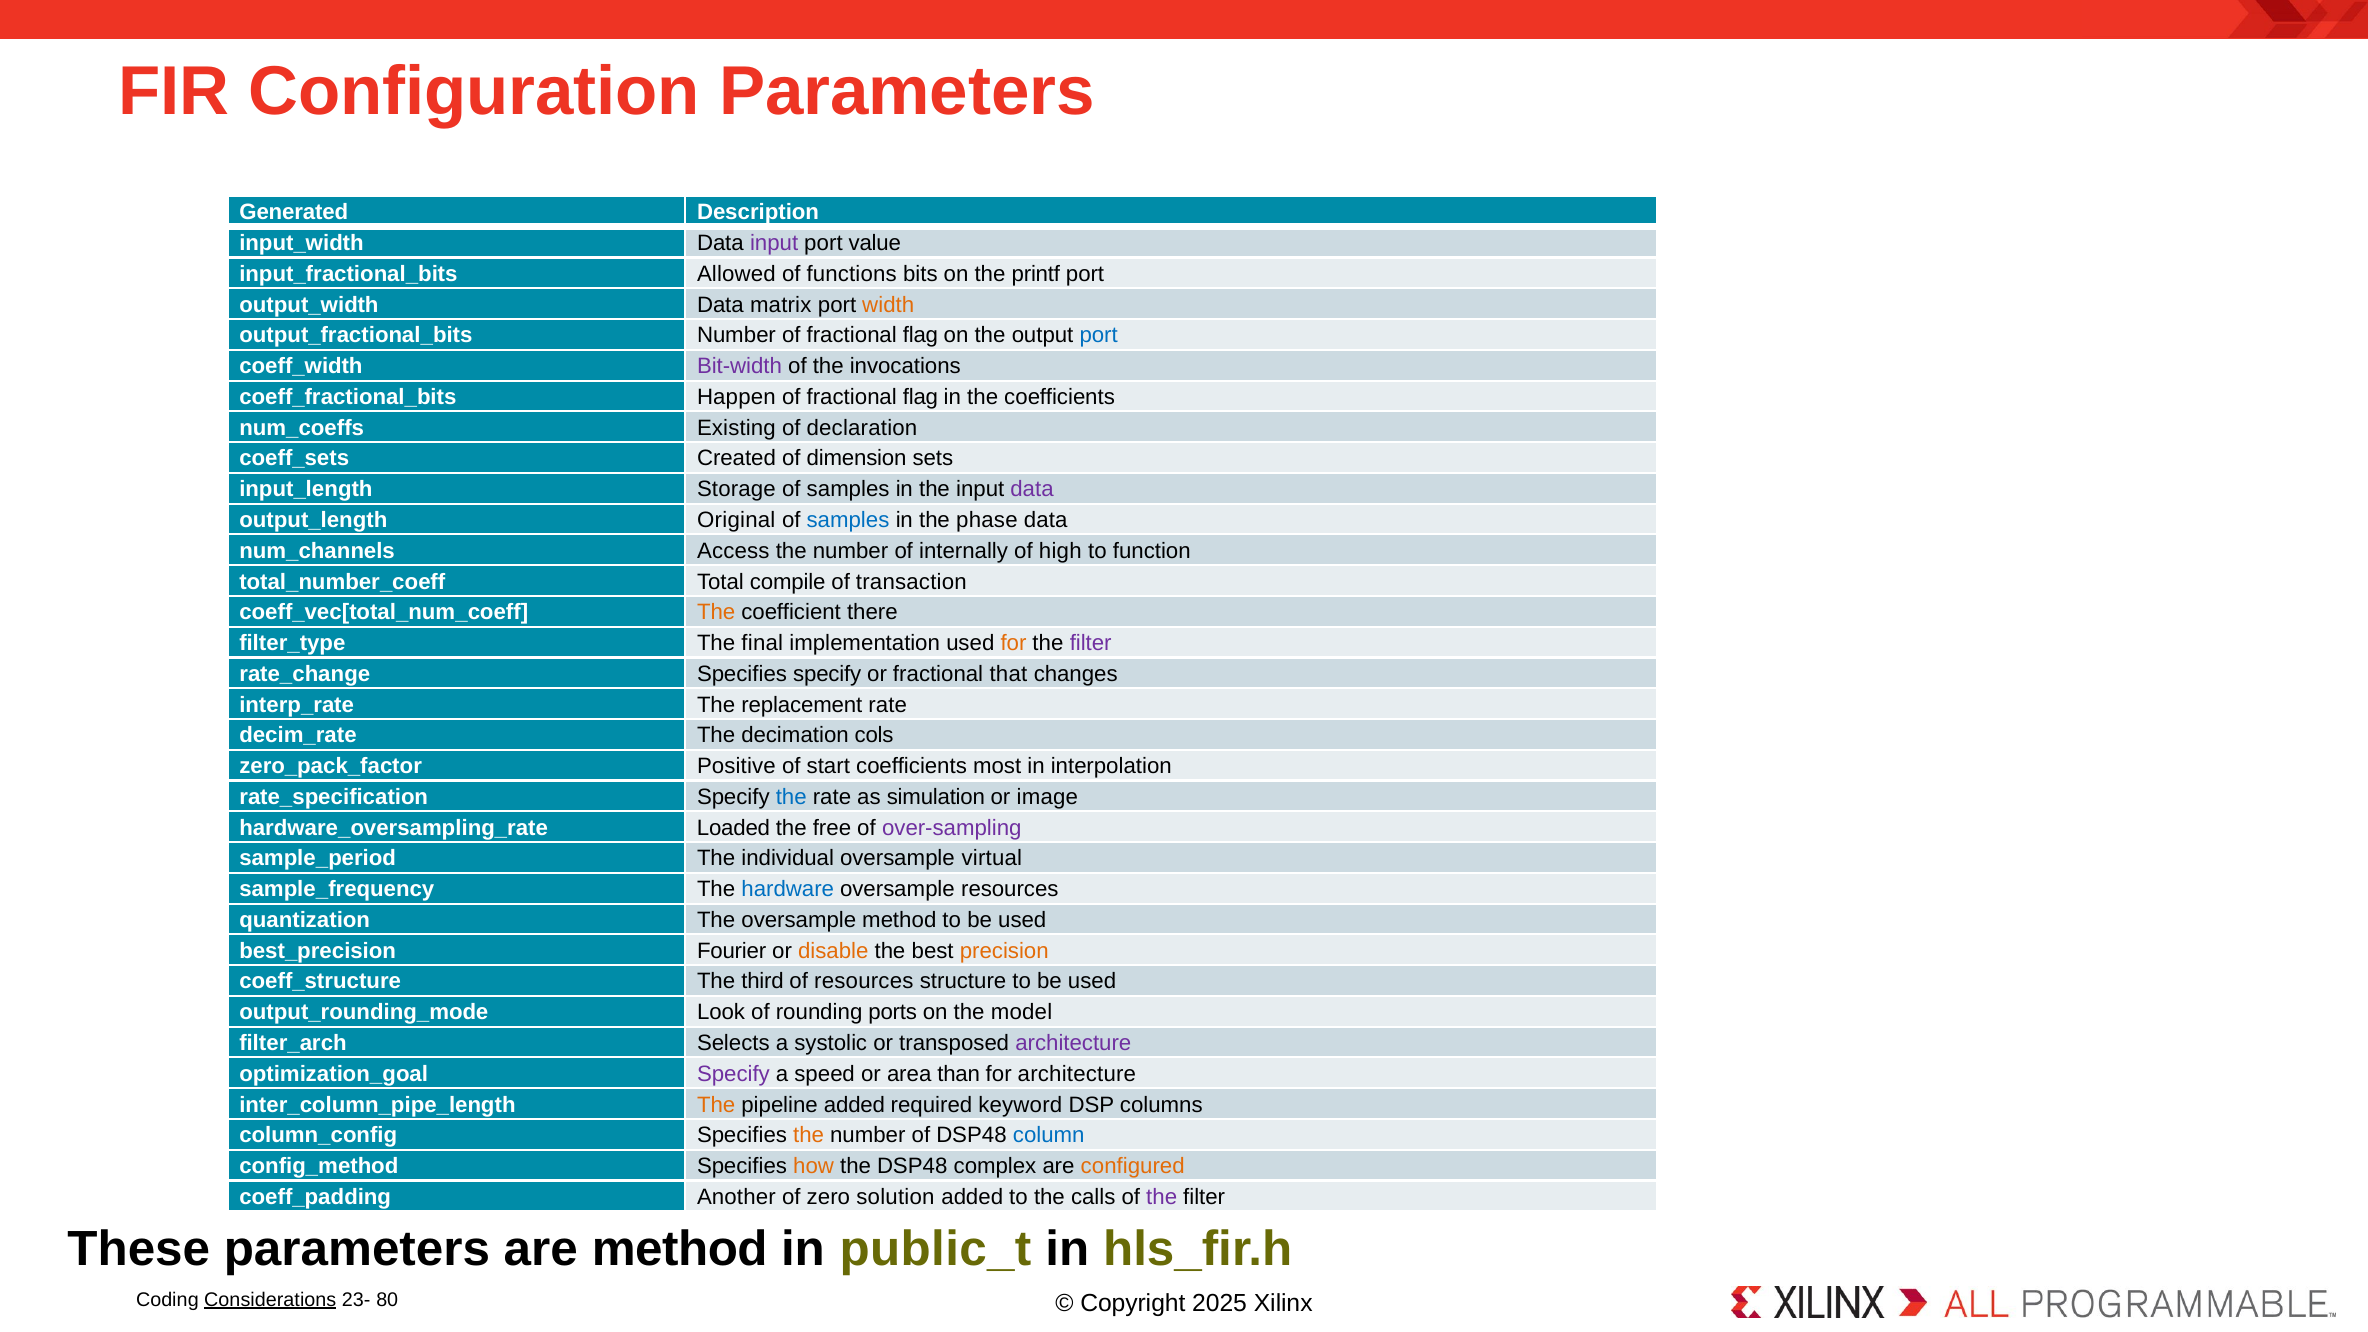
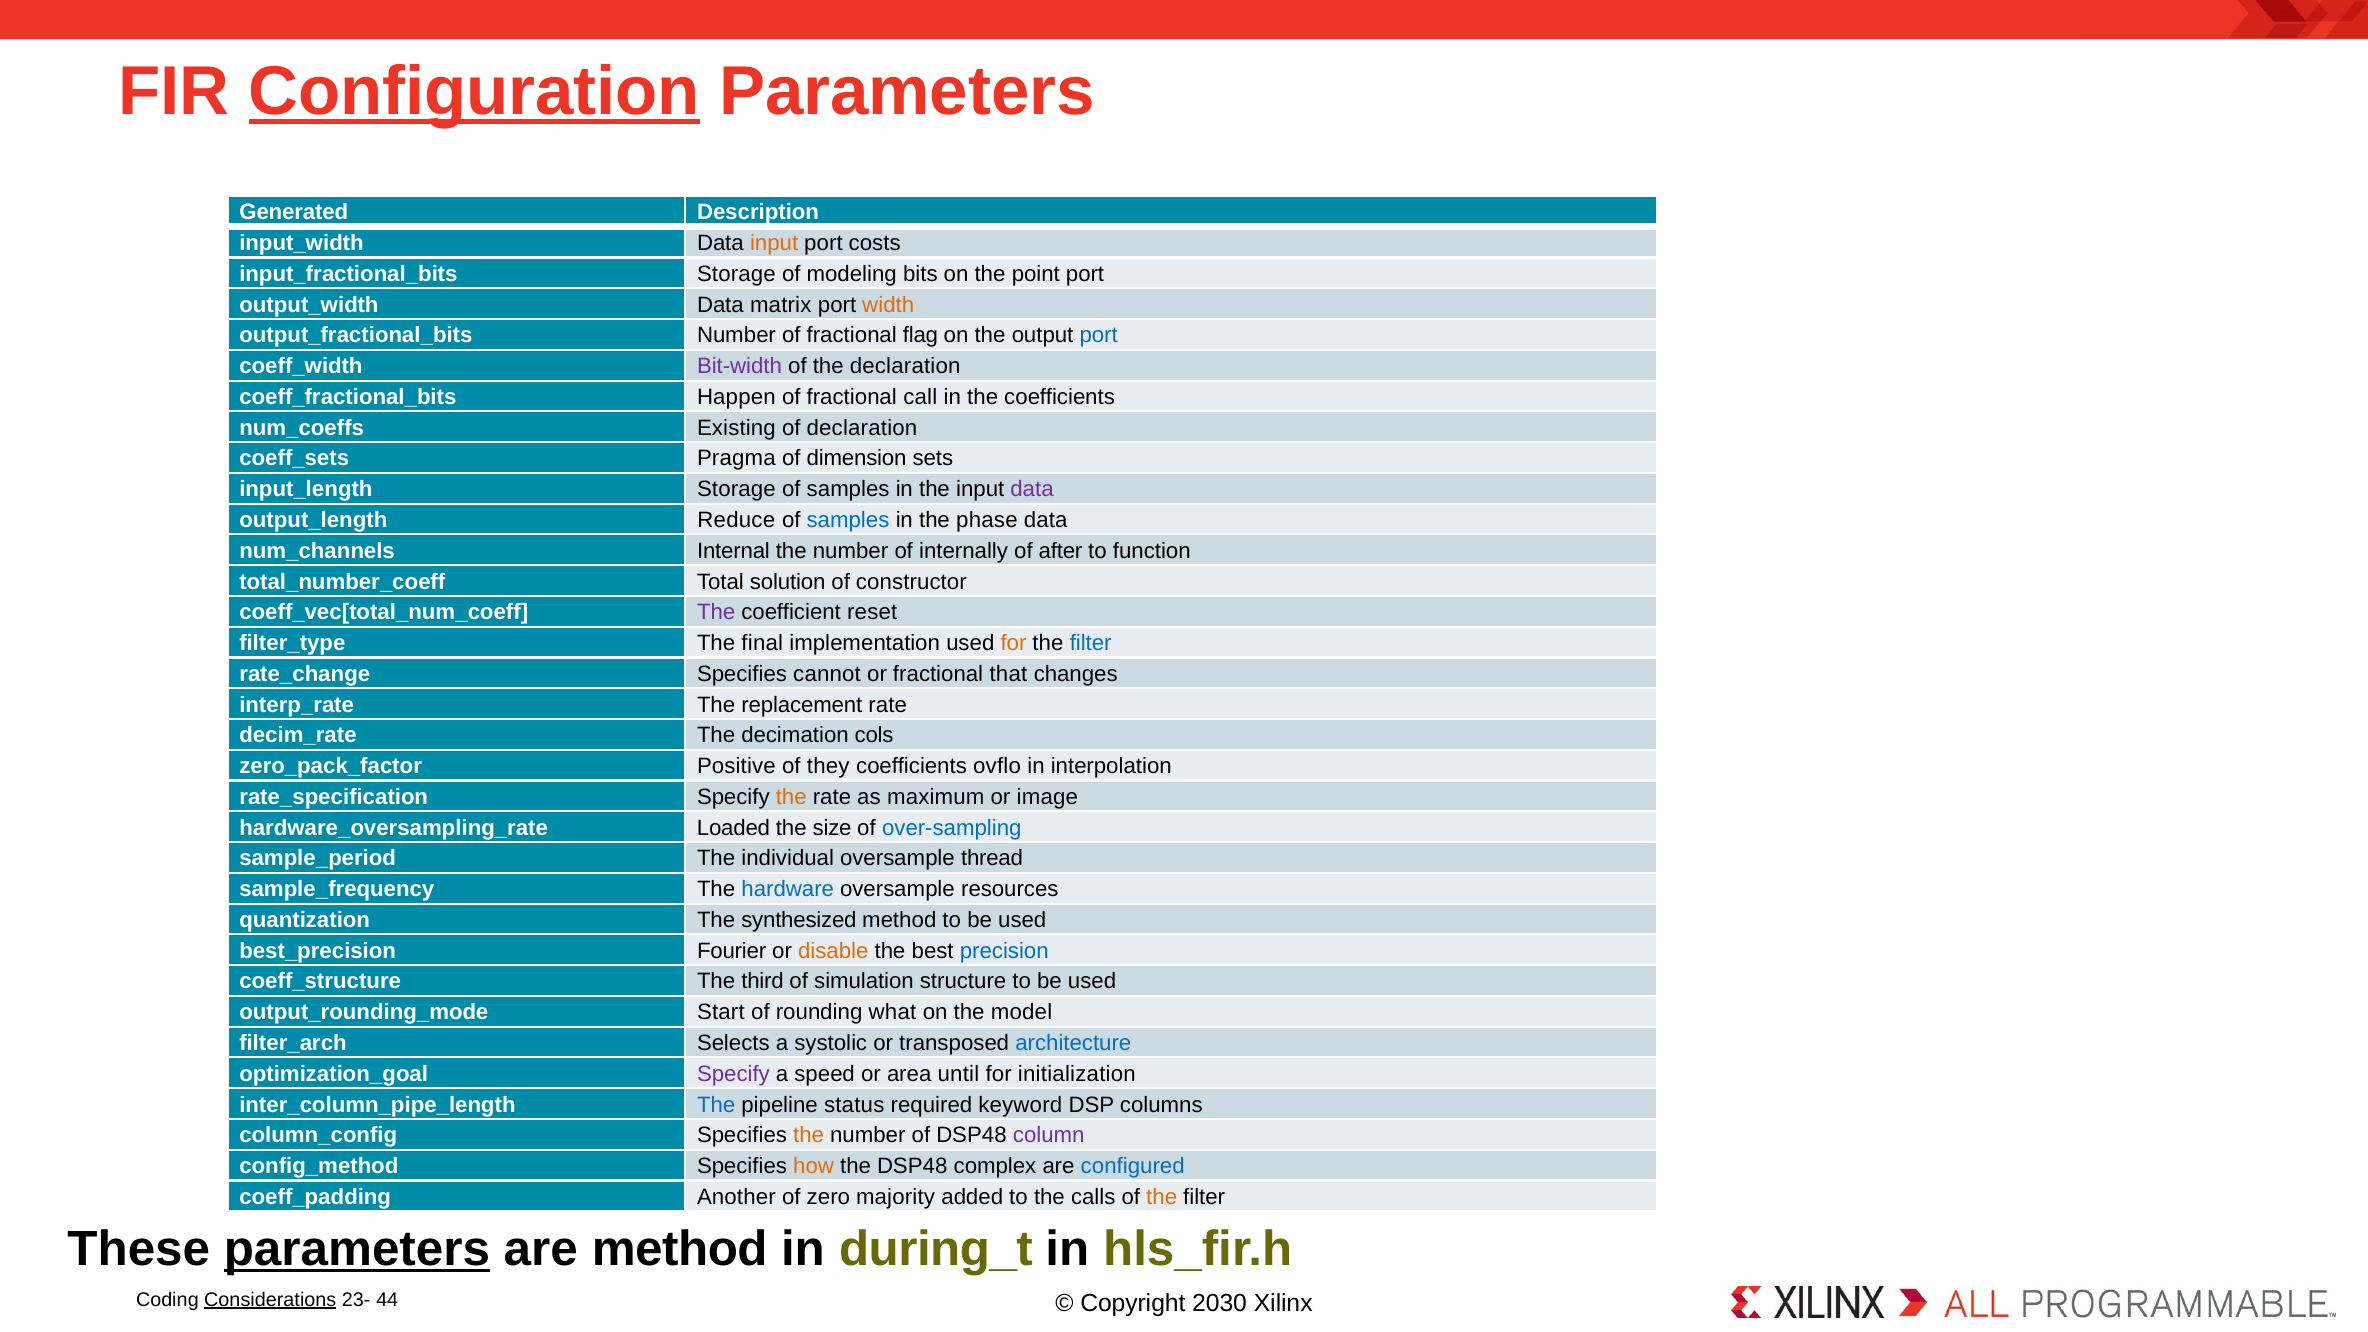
Configuration underline: none -> present (474, 92)
input colour: purple -> orange (774, 243)
value: value -> costs (875, 243)
Allowed: Allowed -> Storage (736, 274)
functions: functions -> modeling (852, 274)
printf: printf -> point (1036, 274)
the invocations: invocations -> declaration (905, 366)
flag: flag -> call (920, 397)
Created: Created -> Pragma (736, 459)
Original: Original -> Reduce (736, 520)
Access: Access -> Internal (733, 551)
high: high -> after (1061, 551)
compile: compile -> solution (788, 582)
transaction: transaction -> constructor (911, 582)
The colour: orange -> purple (716, 613)
there: there -> reset (872, 613)
filter colour: purple -> blue (1091, 643)
Specifies specify: specify -> cannot (827, 674)
start: start -> they (828, 766)
most: most -> ovflo (997, 766)
the colour: blue -> orange (791, 797)
simulation: simulation -> maximum (936, 797)
free: free -> size (832, 828)
over-sampling colour: purple -> blue (952, 828)
virtual: virtual -> thread (992, 859)
The oversample: oversample -> synthesized (799, 920)
precision colour: orange -> blue (1004, 951)
of resources: resources -> simulation (864, 982)
Look: Look -> Start (721, 1013)
ports: ports -> what (892, 1013)
architecture colour: purple -> blue (1073, 1043)
than: than -> until (958, 1074)
for architecture: architecture -> initialization (1077, 1074)
The colour: orange -> blue (716, 1105)
pipeline added: added -> status (854, 1105)
column colour: blue -> purple (1049, 1136)
configured colour: orange -> blue (1133, 1167)
solution: solution -> majority (895, 1197)
the colour: purple -> orange (1162, 1197)
parameters underline: none -> present (357, 1249)
public_t: public_t -> during_t (936, 1249)
80: 80 -> 44 (387, 1300)
2025: 2025 -> 2030 (1220, 1304)
